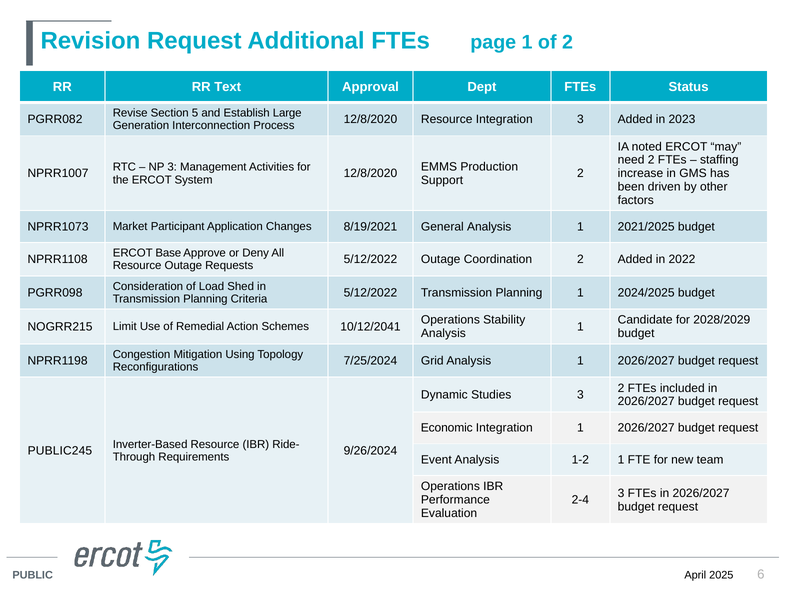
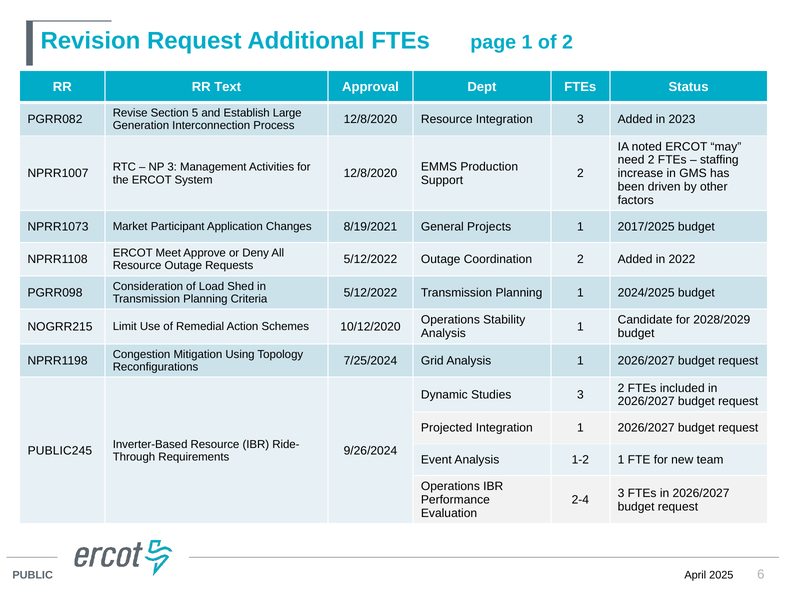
General Analysis: Analysis -> Projects (489, 227)
2021/2025: 2021/2025 -> 2017/2025 (646, 227)
Base: Base -> Meet (168, 253)
10/12/2041: 10/12/2041 -> 10/12/2020 (370, 327)
Economic: Economic -> Projected (447, 428)
